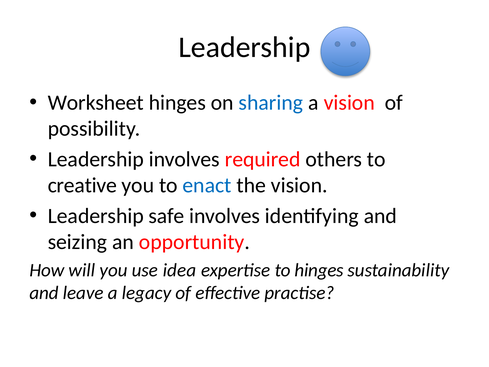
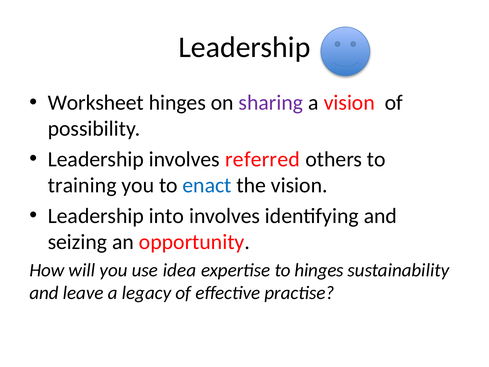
sharing colour: blue -> purple (271, 103)
required: required -> referred (263, 159)
creative: creative -> training (82, 185)
safe: safe -> into (166, 216)
